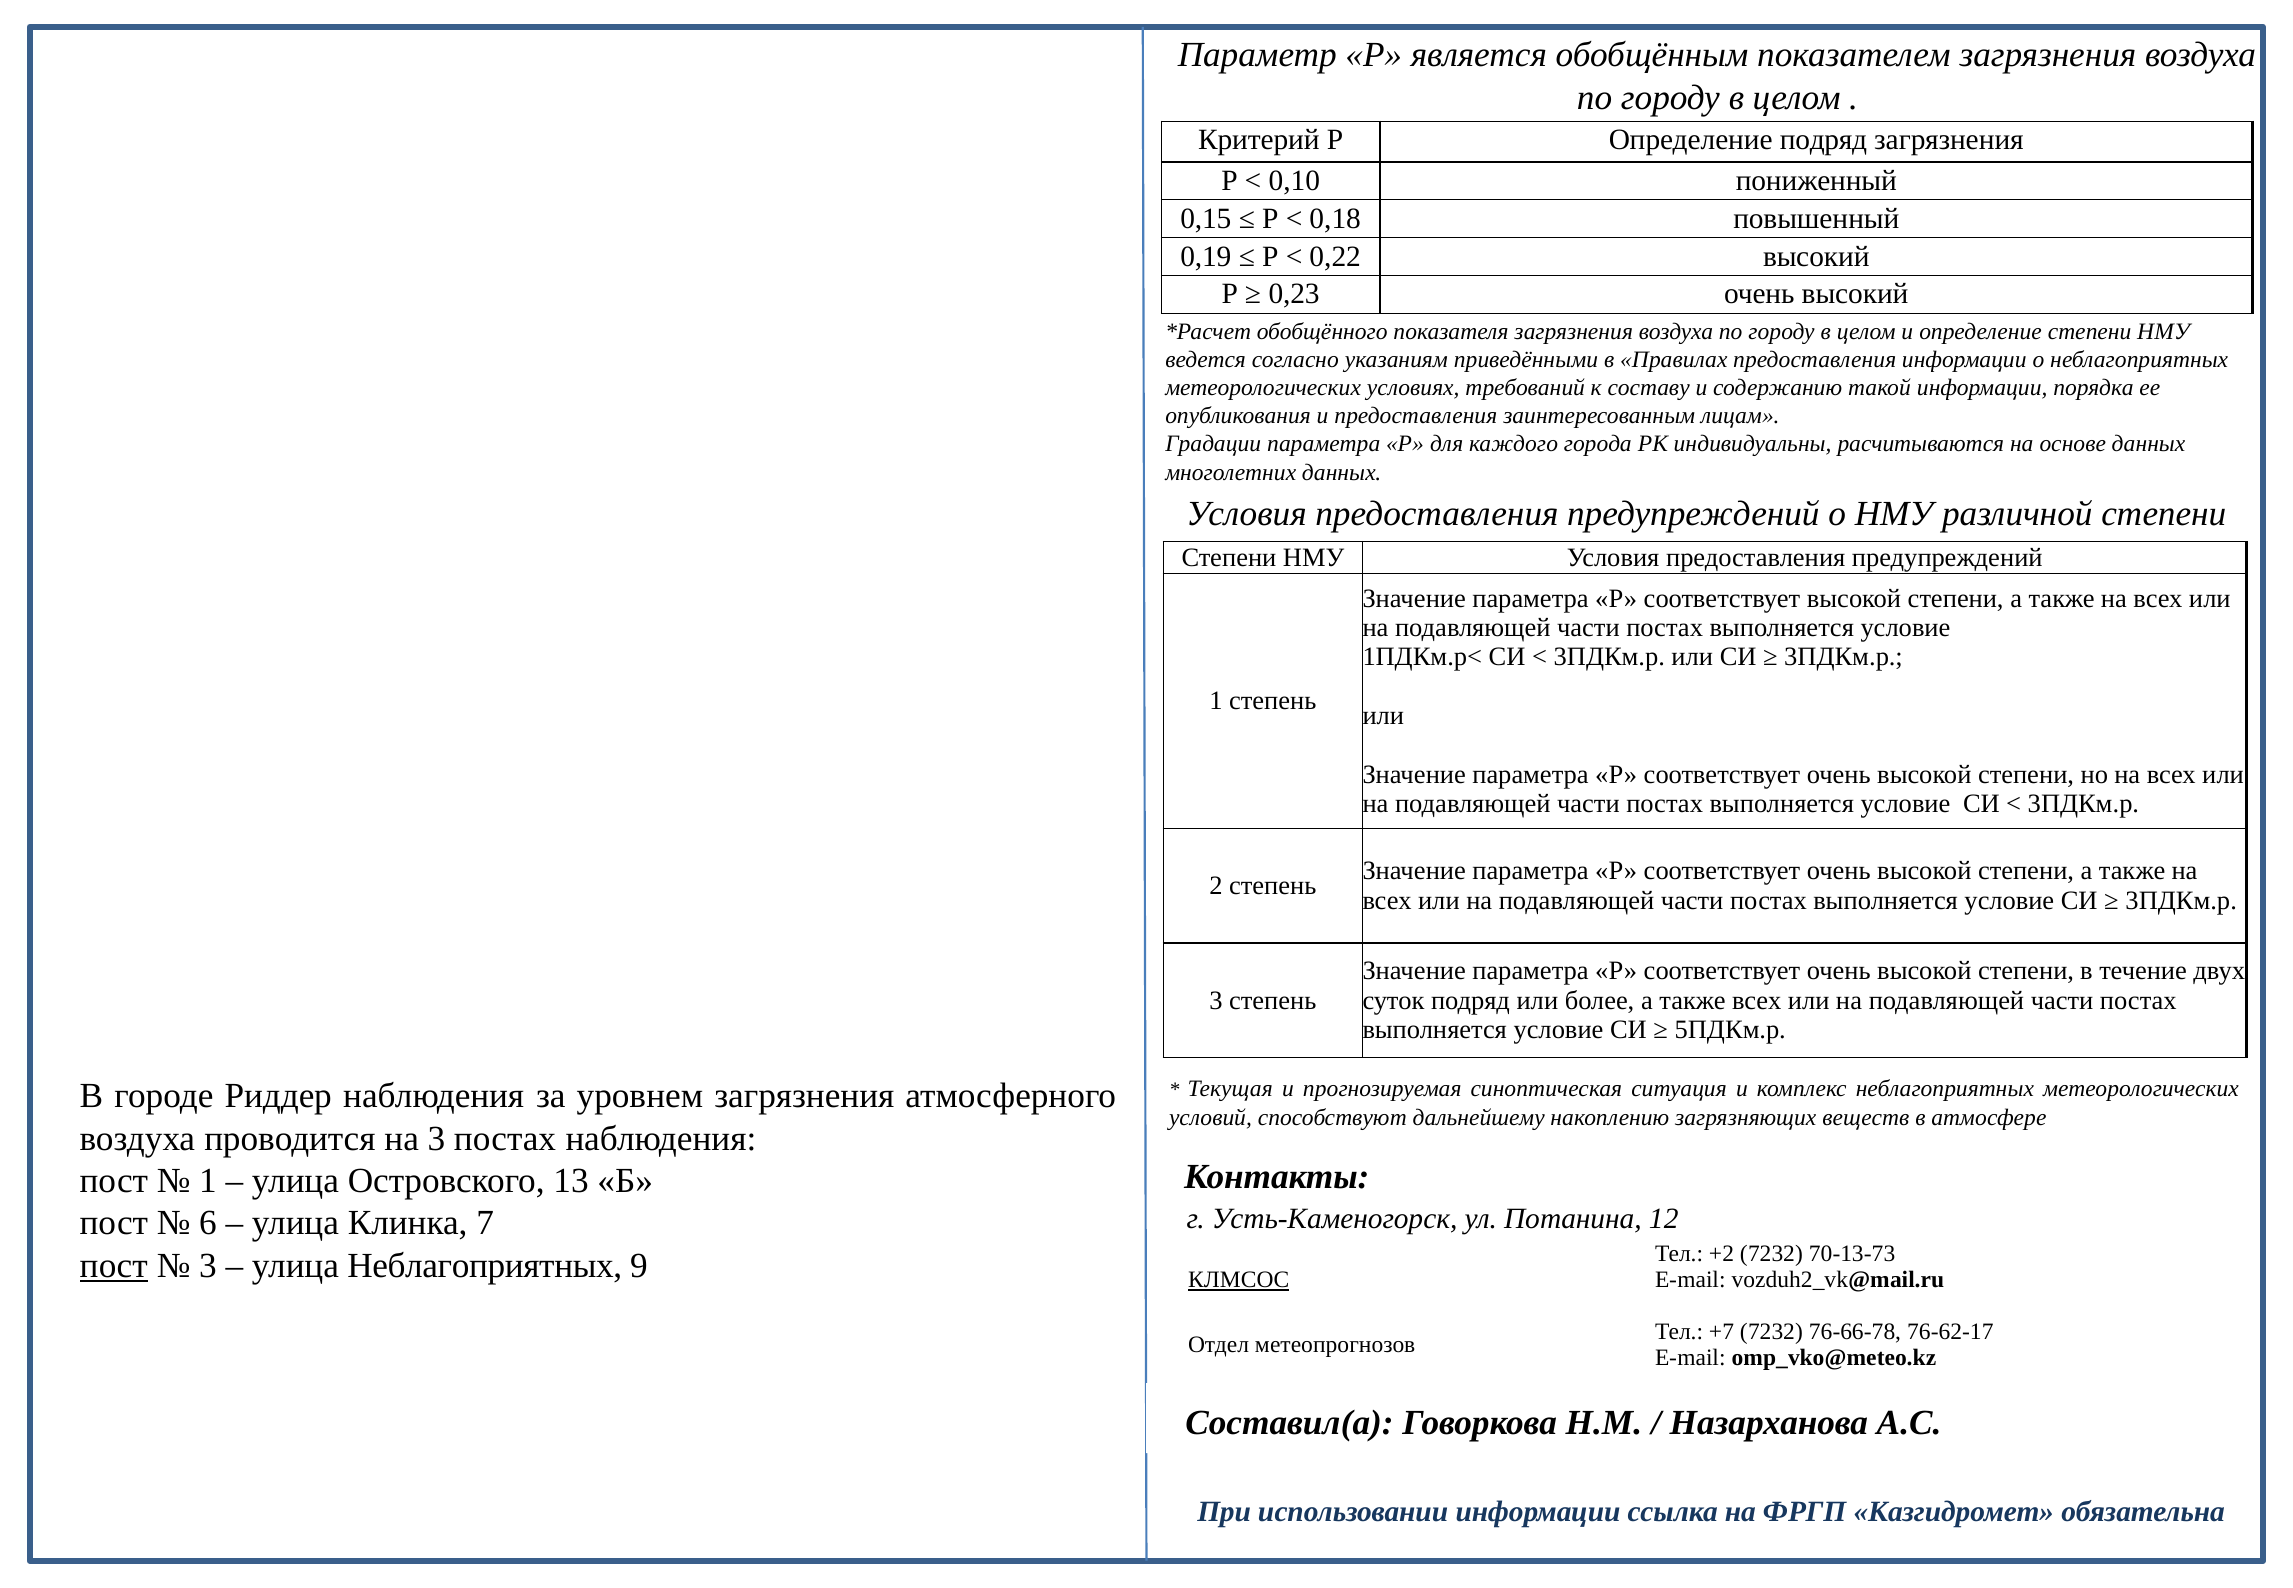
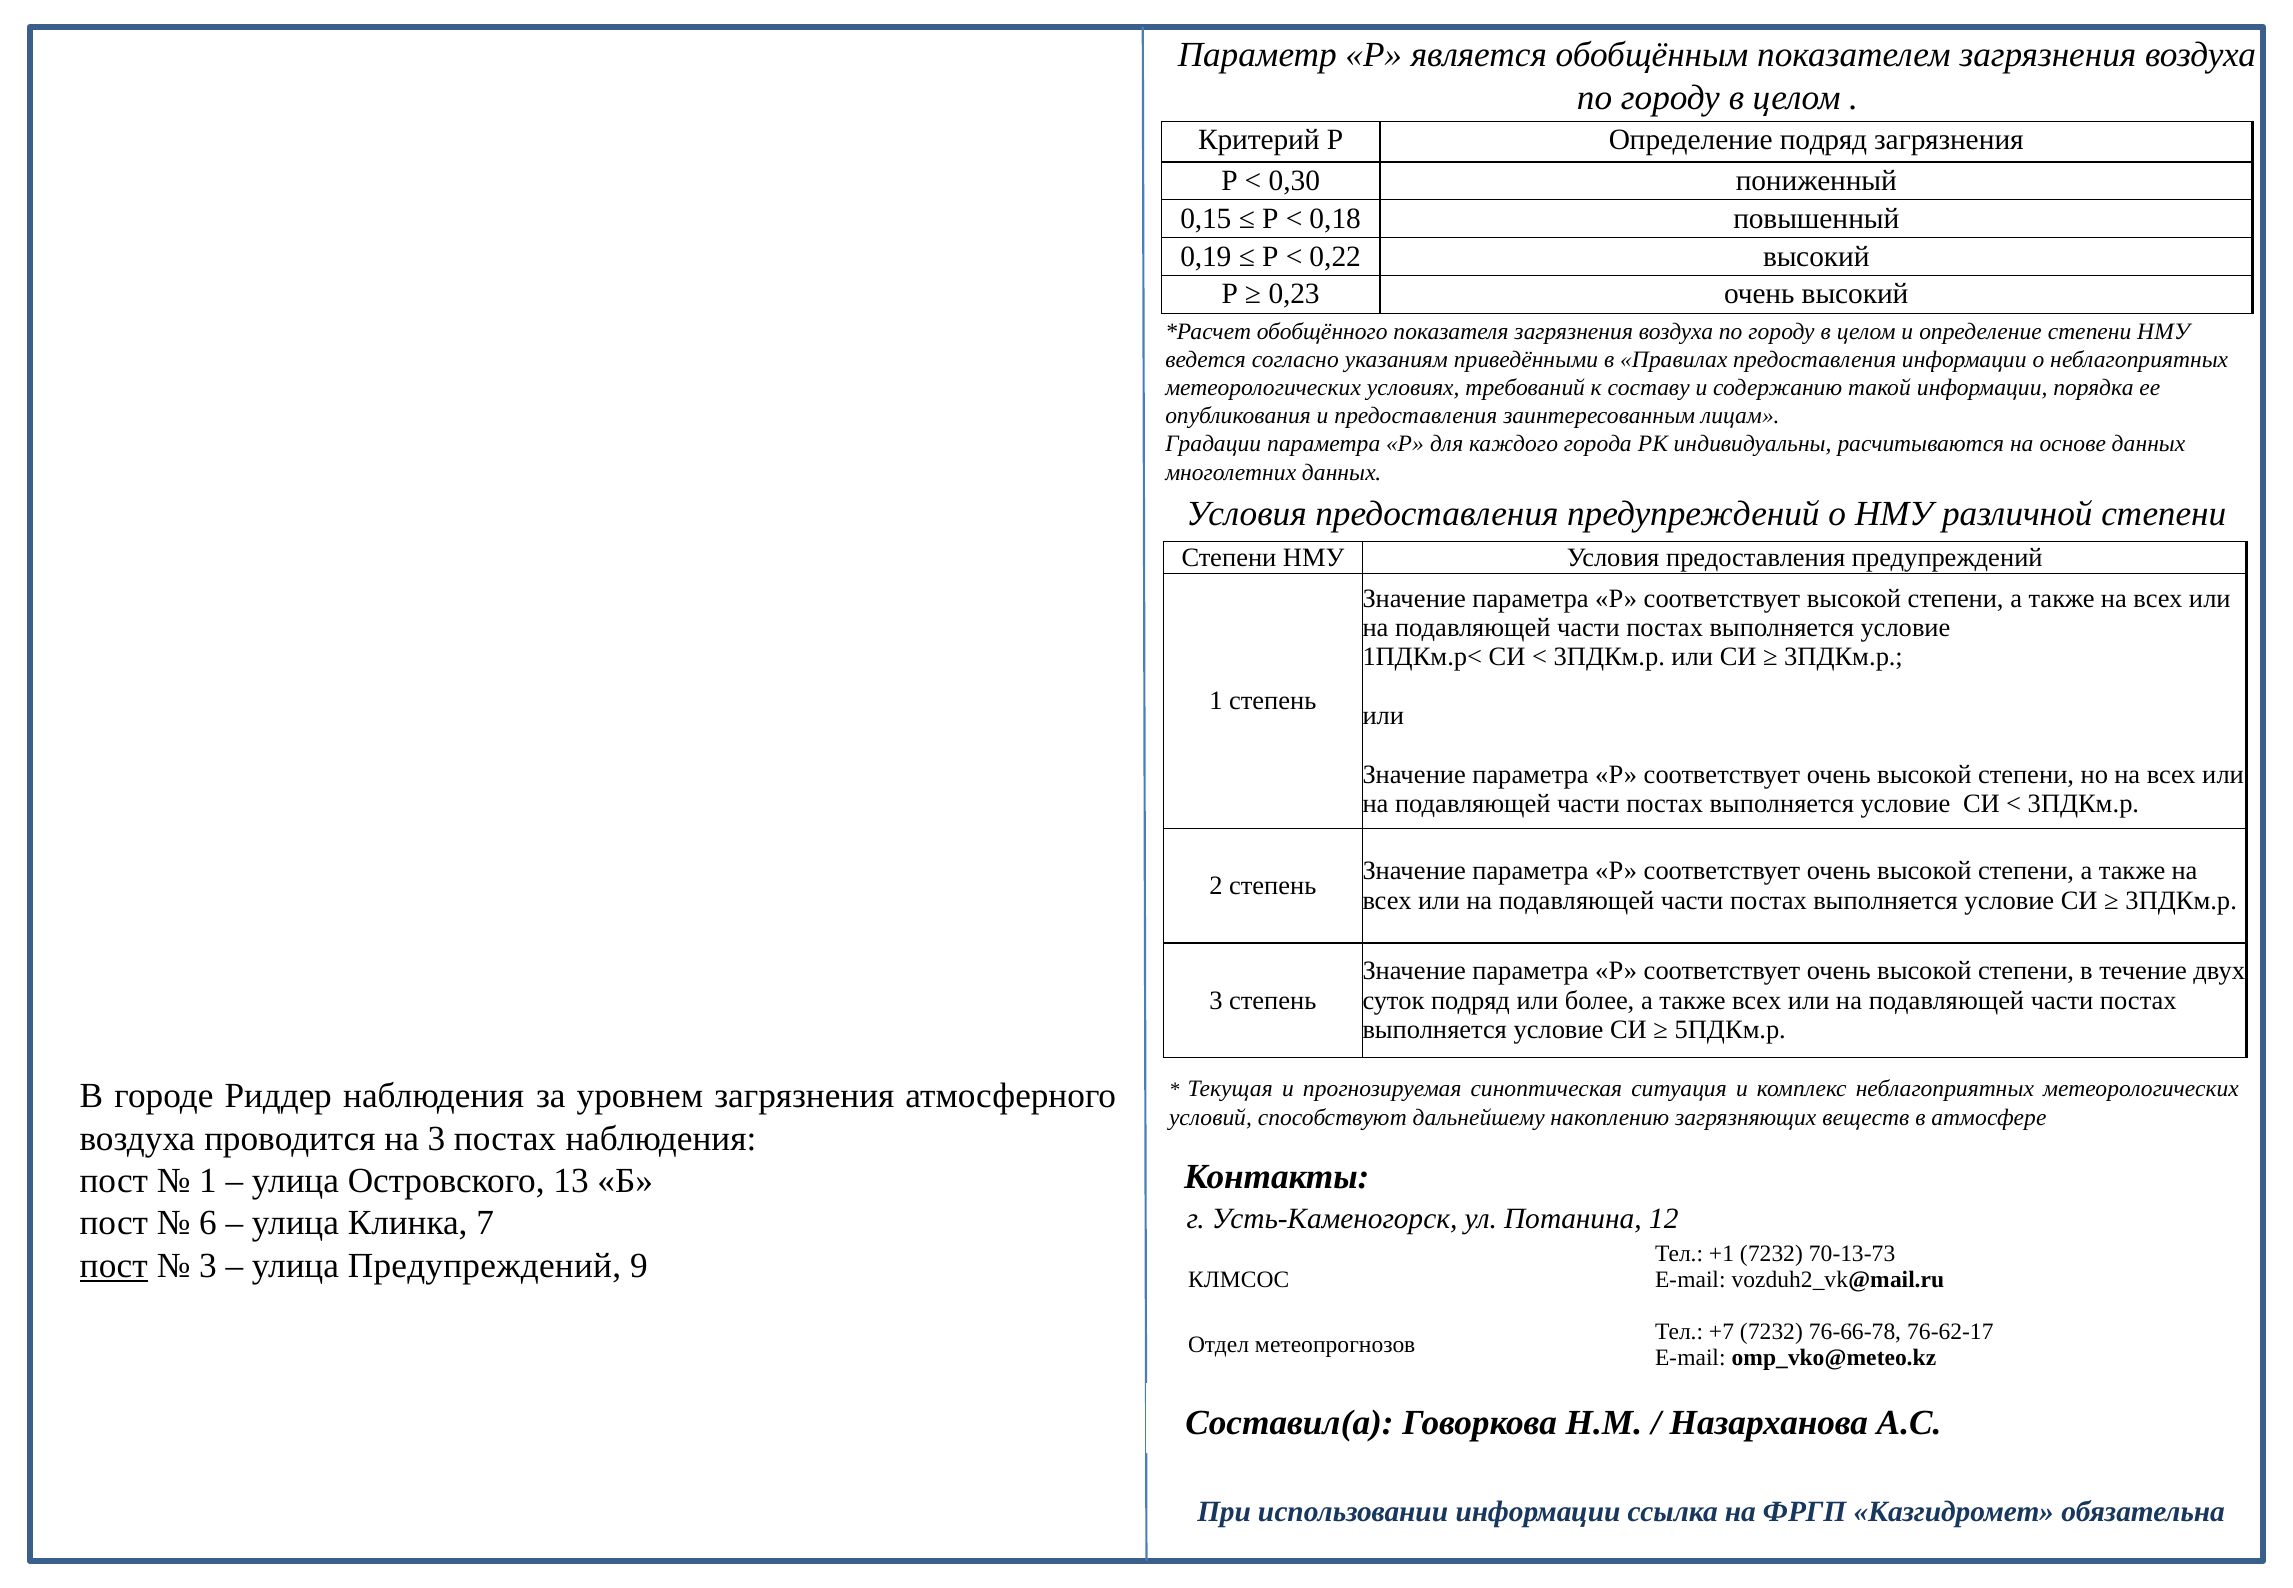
0,10: 0,10 -> 0,30 (1294, 181)
+2: +2 -> +1 (1721, 1254)
улица Неблагоприятных: Неблагоприятных -> Предупреждений (484, 1265)
КЛМСОС underline: present -> none (1239, 1280)
